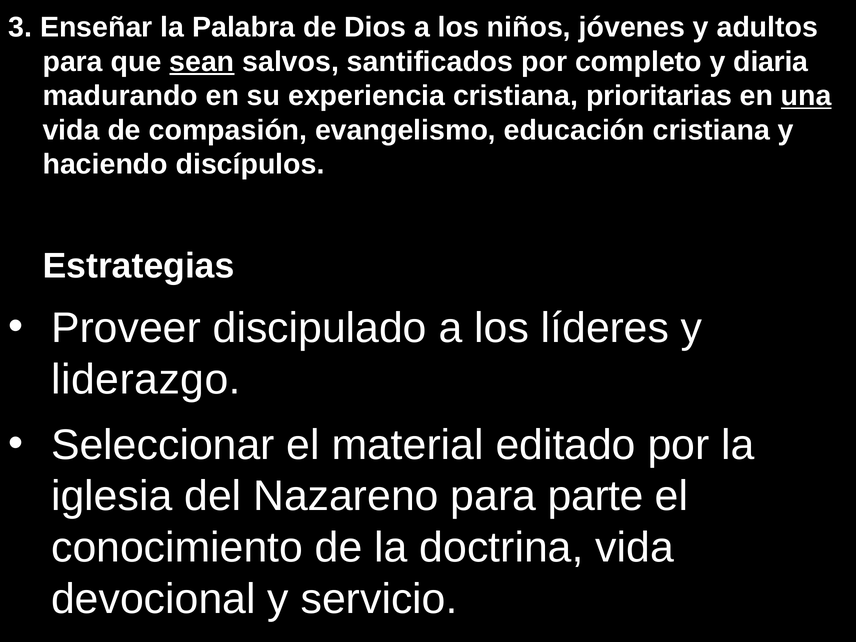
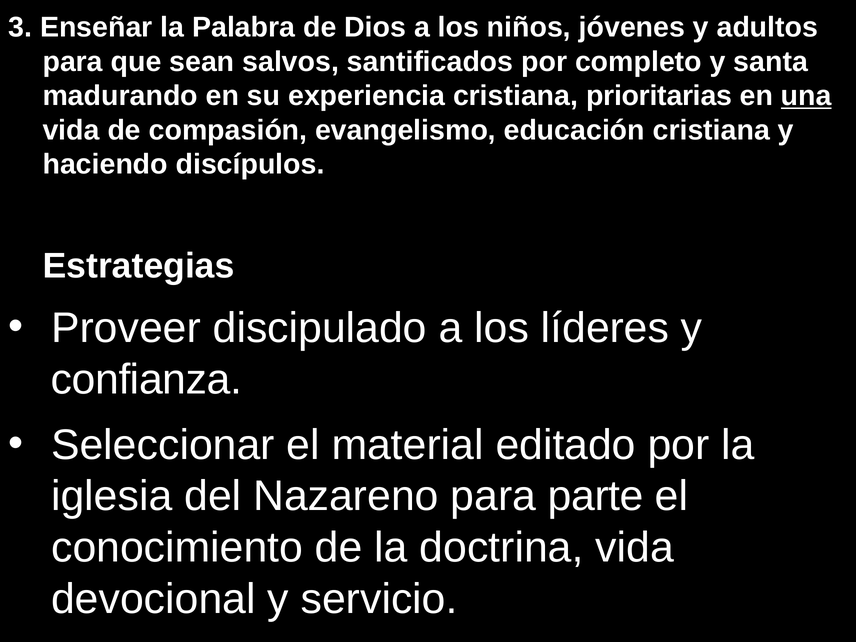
sean underline: present -> none (202, 62)
diaria: diaria -> santa (771, 62)
liderazgo: liderazgo -> confianza (146, 379)
